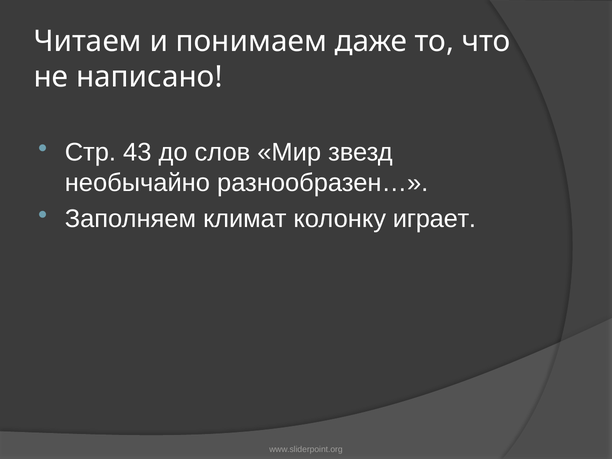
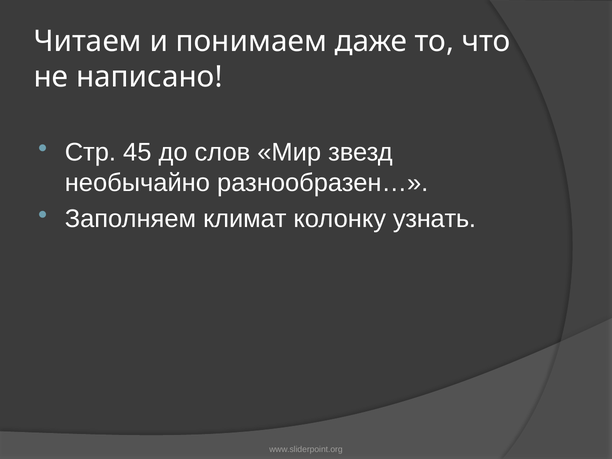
43: 43 -> 45 (137, 152)
играет: играет -> узнать (434, 219)
